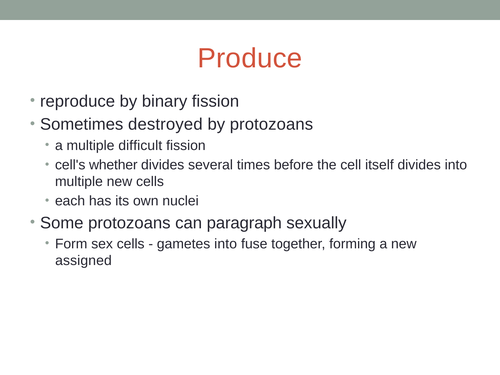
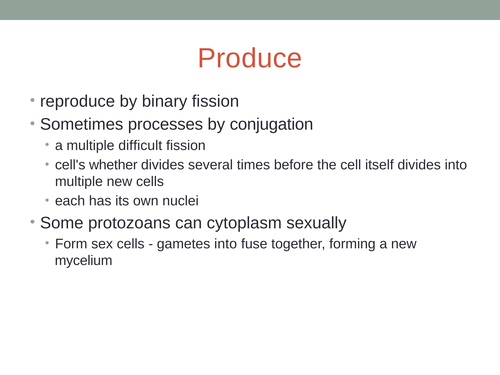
destroyed: destroyed -> processes (165, 124)
by protozoans: protozoans -> conjugation (272, 124)
paragraph: paragraph -> cytoplasm (244, 223)
assigned: assigned -> mycelium (84, 261)
